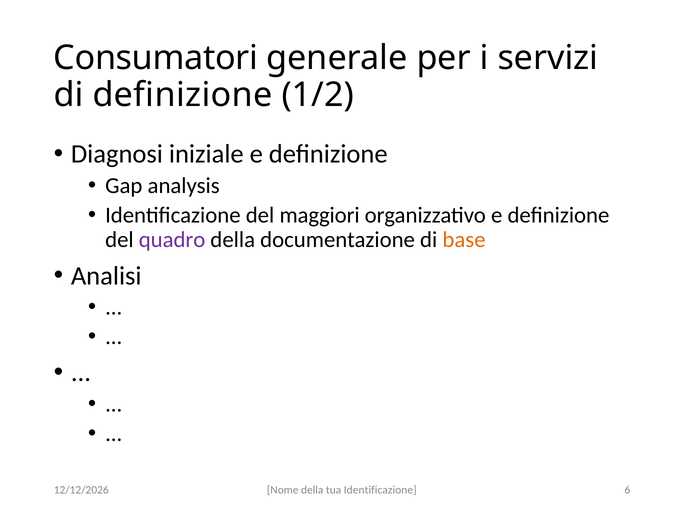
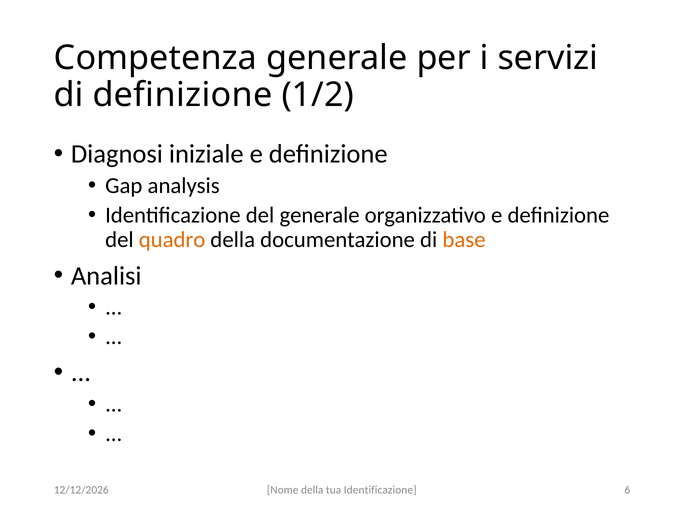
Consumatori: Consumatori -> Competenza (156, 58)
del maggiori: maggiori -> generale (320, 215)
quadro colour: purple -> orange (172, 240)
